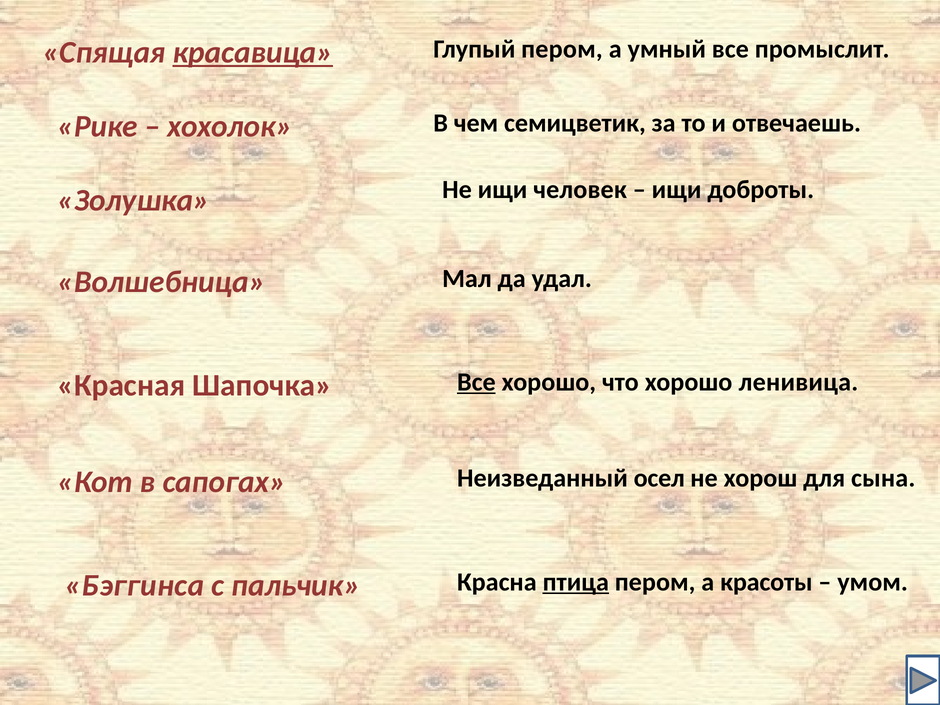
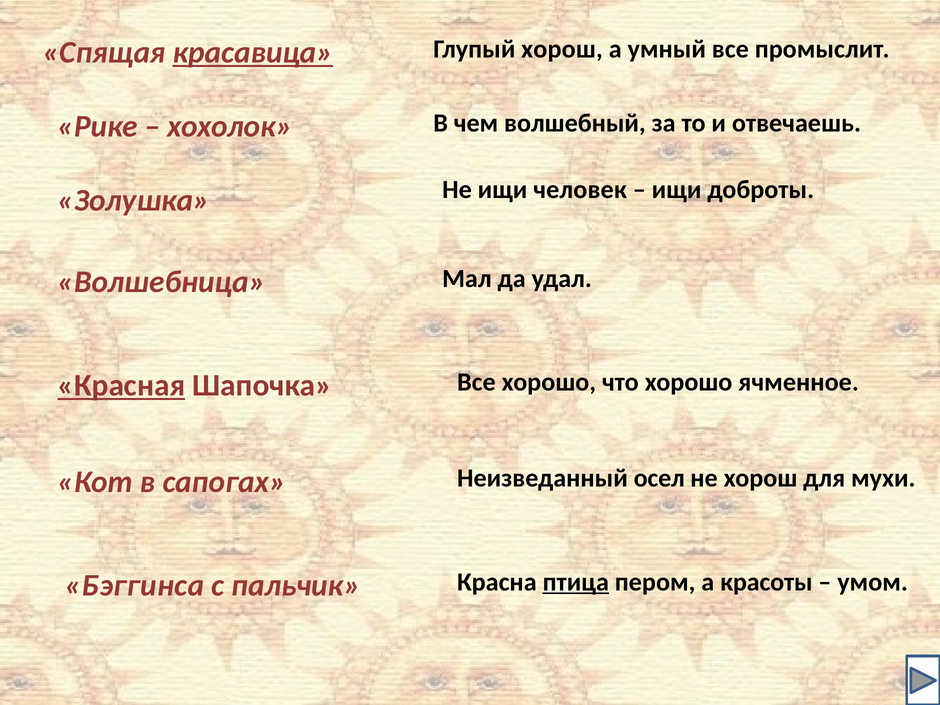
Глупый пером: пером -> хорош (562, 49)
семицветик: семицветик -> волшебный (575, 123)
Все underline: present -> none (476, 382)
ленивица: ленивица -> ячменное (799, 382)
Красная underline: none -> present (121, 385)
сына: сына -> мухи (883, 478)
